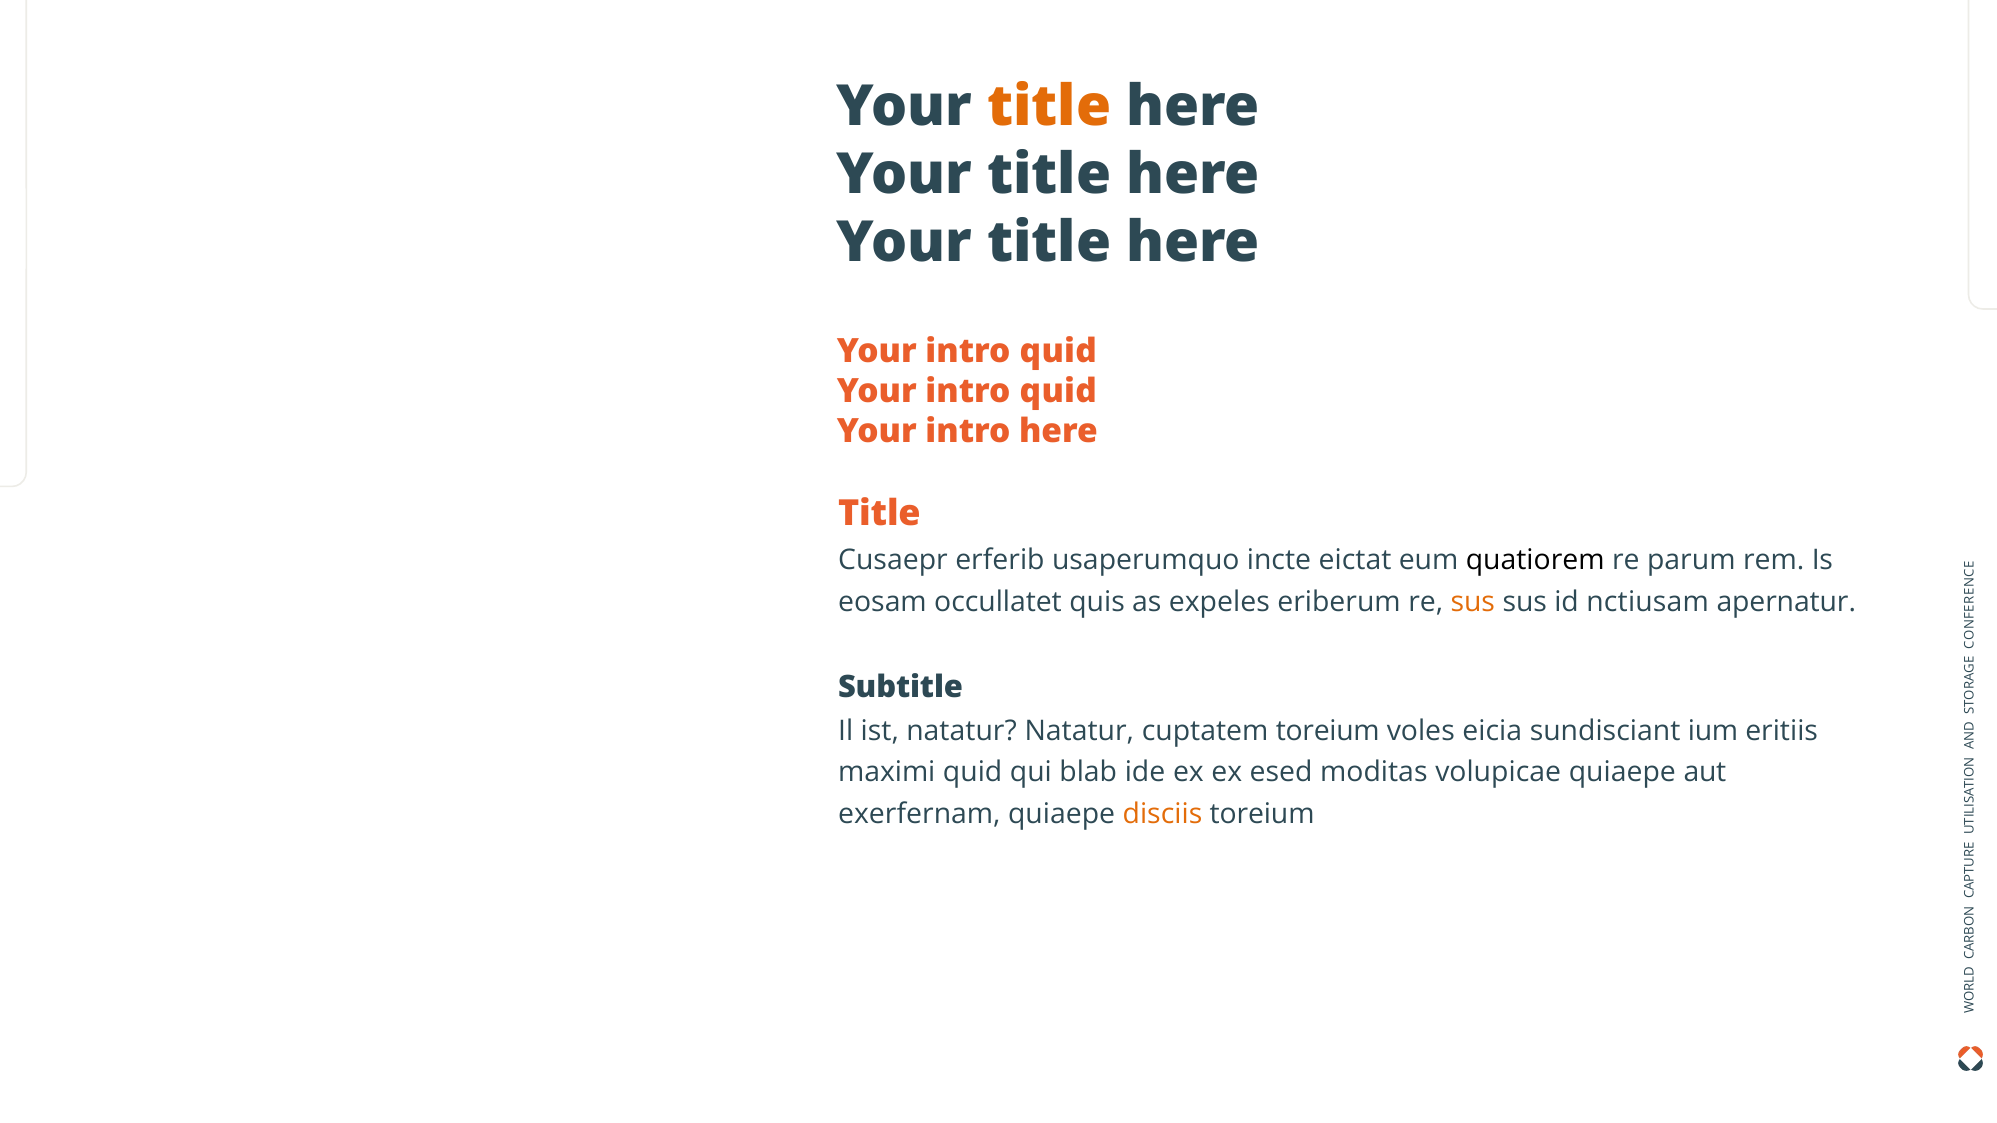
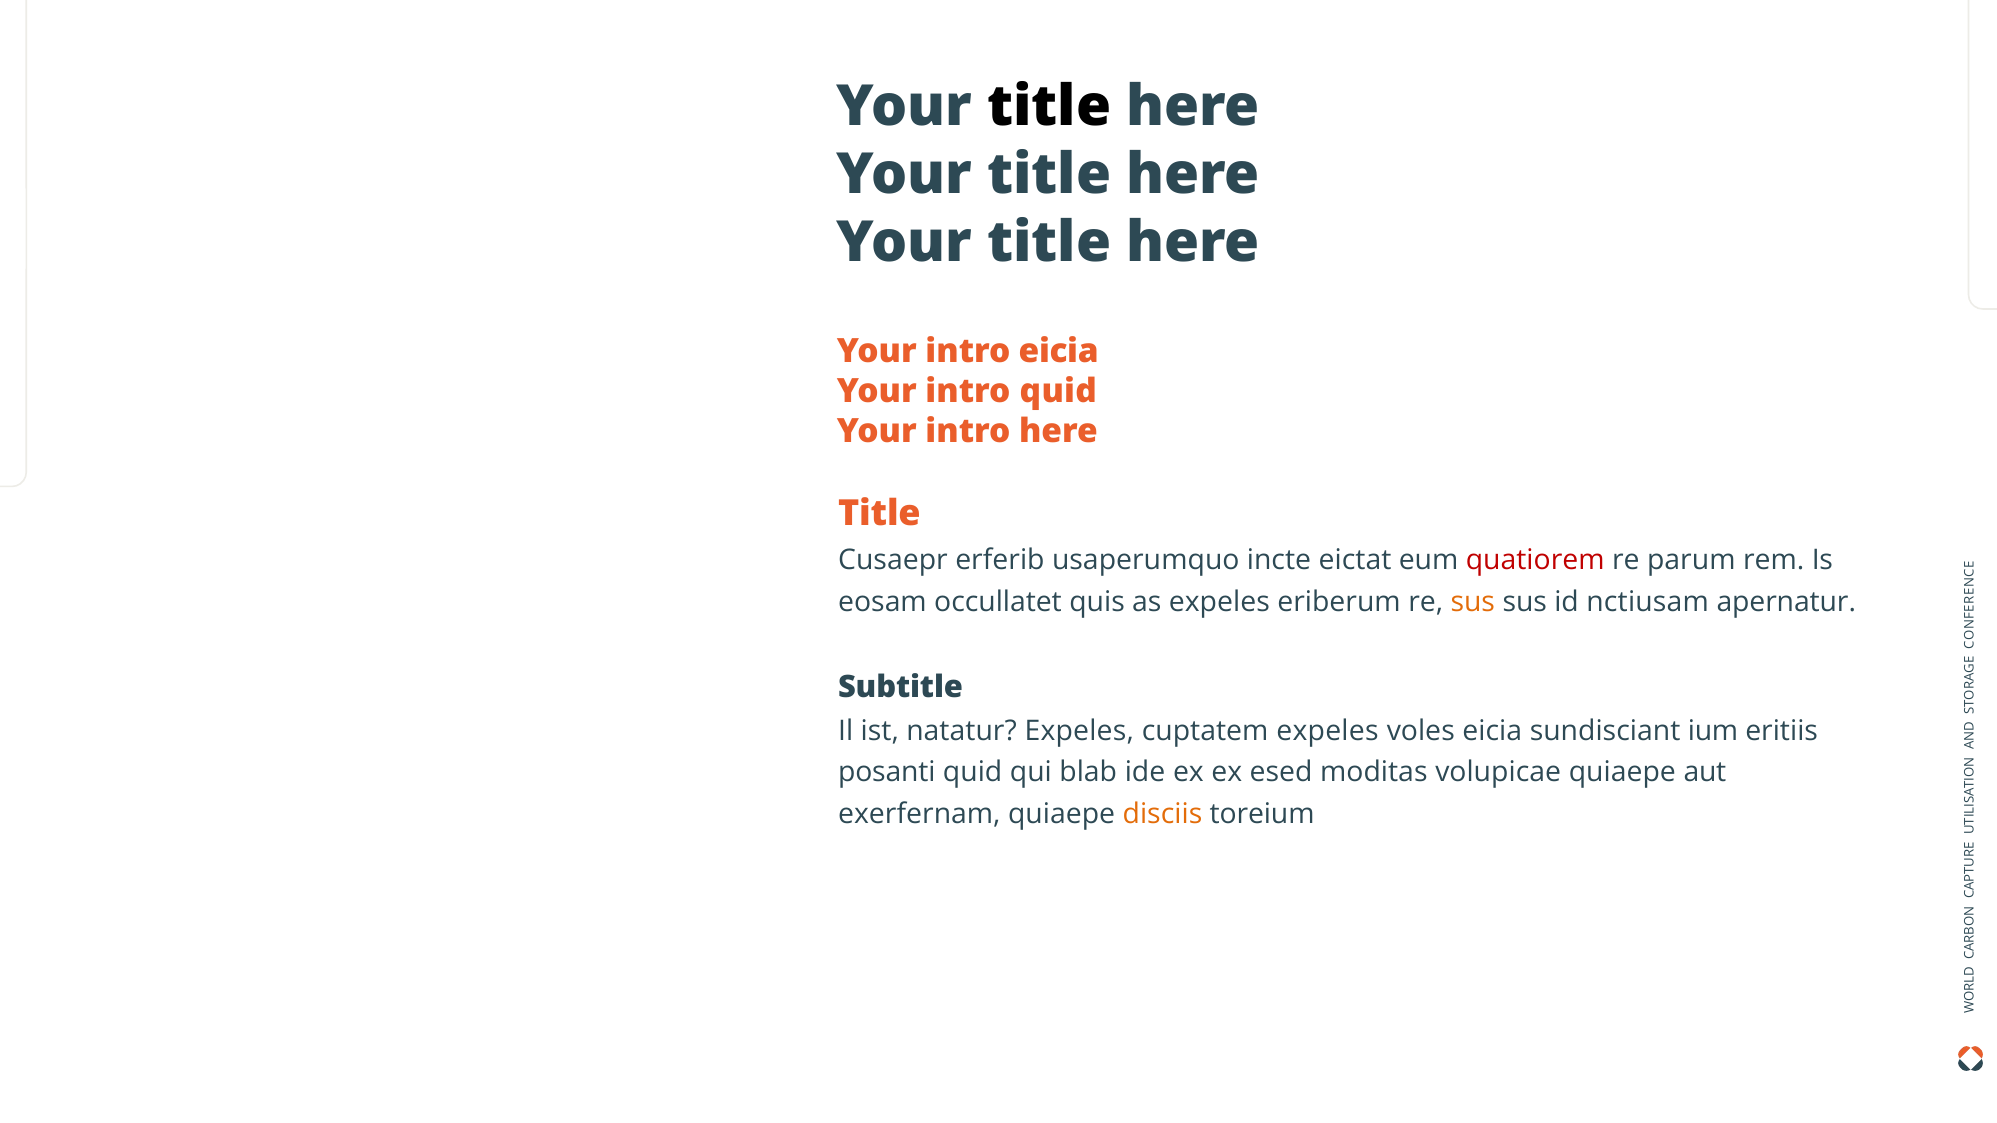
title colour: orange -> black (1049, 107)
quid: quid -> eicia (1059, 351)
quatiorem colour: black -> red (1535, 560)
natatur Natatur: Natatur -> Expeles (1079, 731)
cuptatem toreium: toreium -> expeles (1327, 731)
maximi: maximi -> posanti (887, 773)
